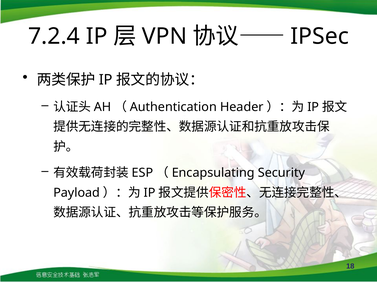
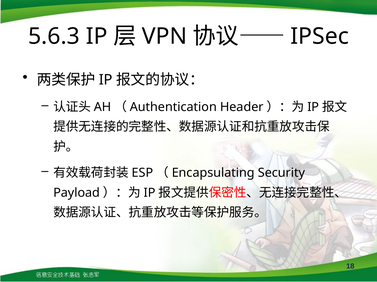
7.2.4: 7.2.4 -> 5.6.3 (54, 36)
